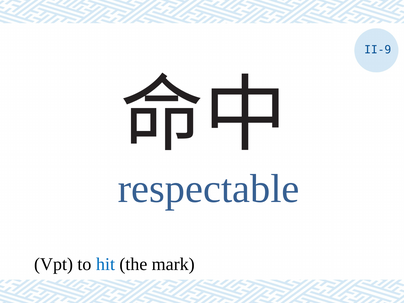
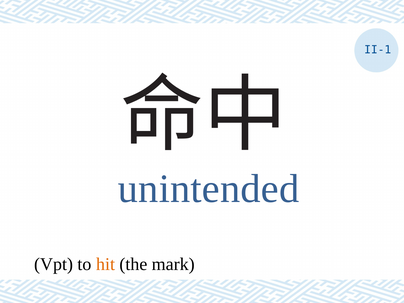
II-9: II-9 -> II-1 (378, 50)
respectable: respectable -> unintended (209, 189)
hit colour: blue -> orange (106, 264)
